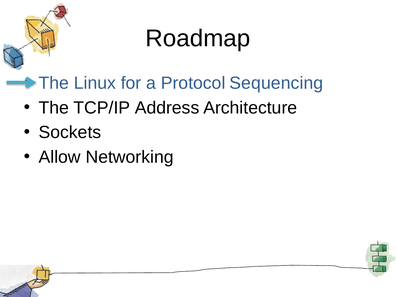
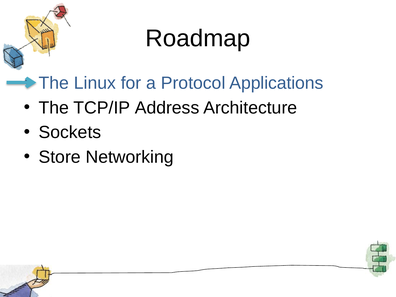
Sequencing: Sequencing -> Applications (276, 83)
Allow: Allow -> Store (60, 157)
